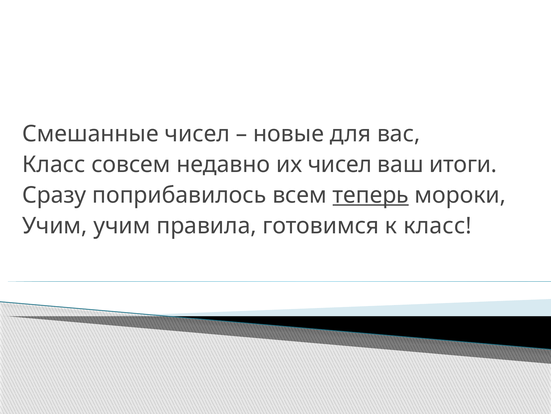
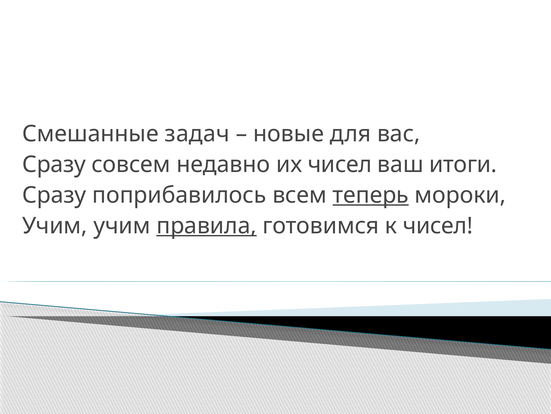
Смешанные чисел: чисел -> задач (197, 134)
Класс: Класс -> Сразу (54, 164)
правила underline: none -> present (207, 225)
к класс: класс -> чисел (438, 225)
